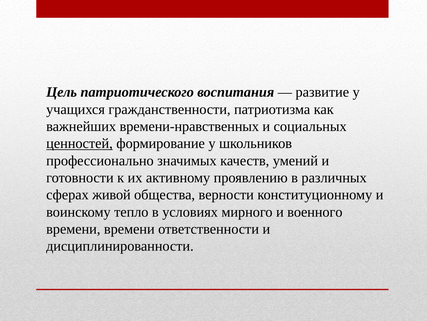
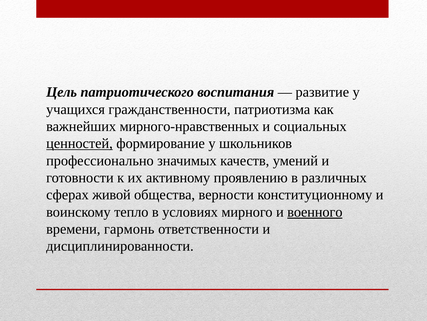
времени-нравственных: времени-нравственных -> мирного-нравственных (189, 126)
военного underline: none -> present (315, 212)
времени времени: времени -> гармонь (129, 229)
